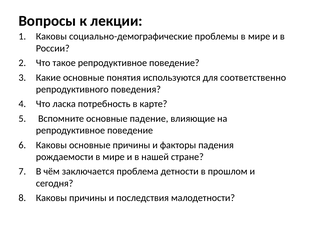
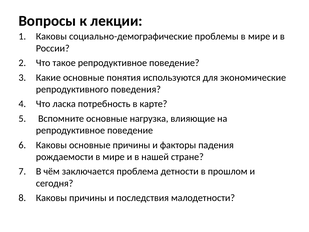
соответственно: соответственно -> экономические (253, 77)
падение: падение -> нагрузка (149, 118)
